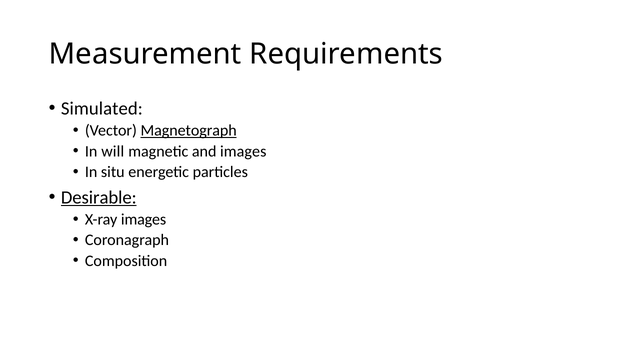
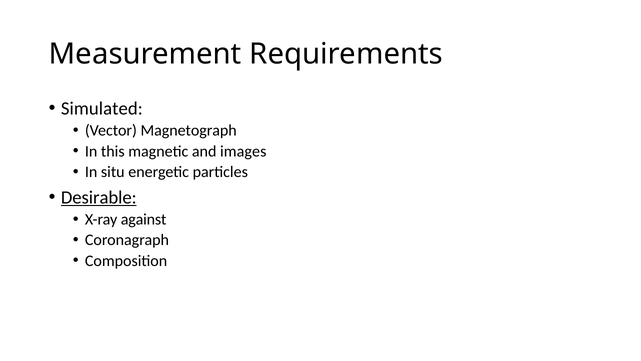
Magnetograph underline: present -> none (189, 130)
will: will -> this (113, 151)
X-ray images: images -> against (144, 219)
